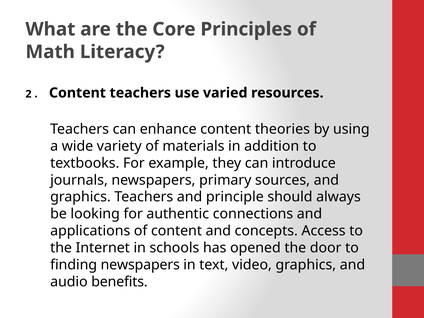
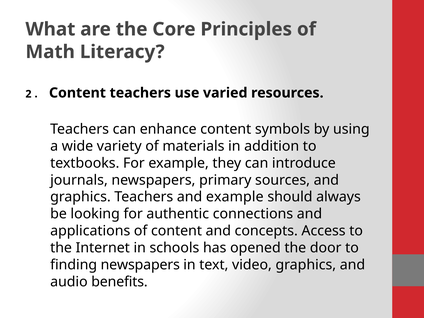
theories: theories -> symbols (282, 129)
and principle: principle -> example (235, 197)
